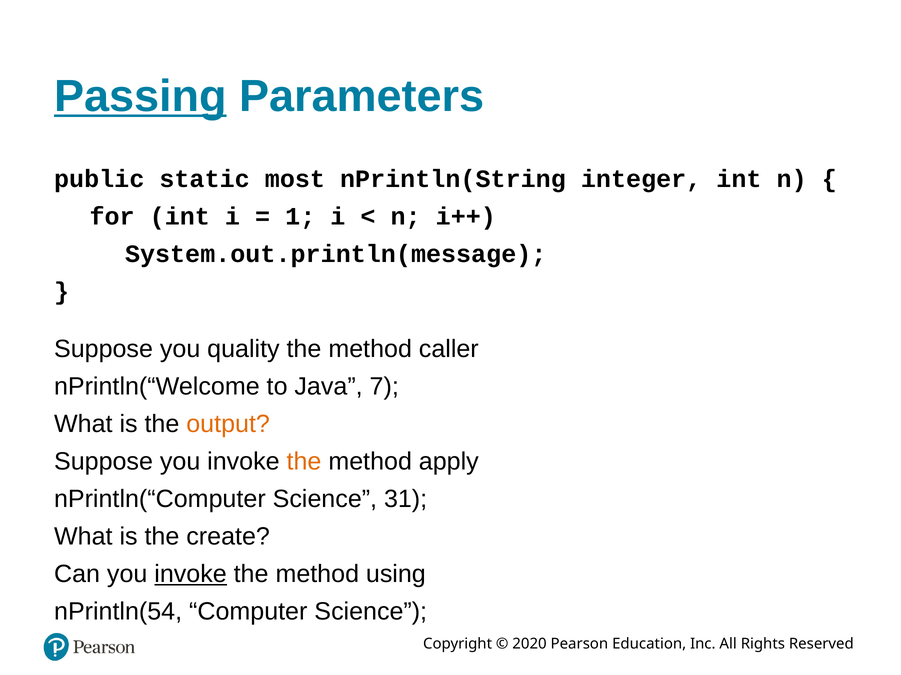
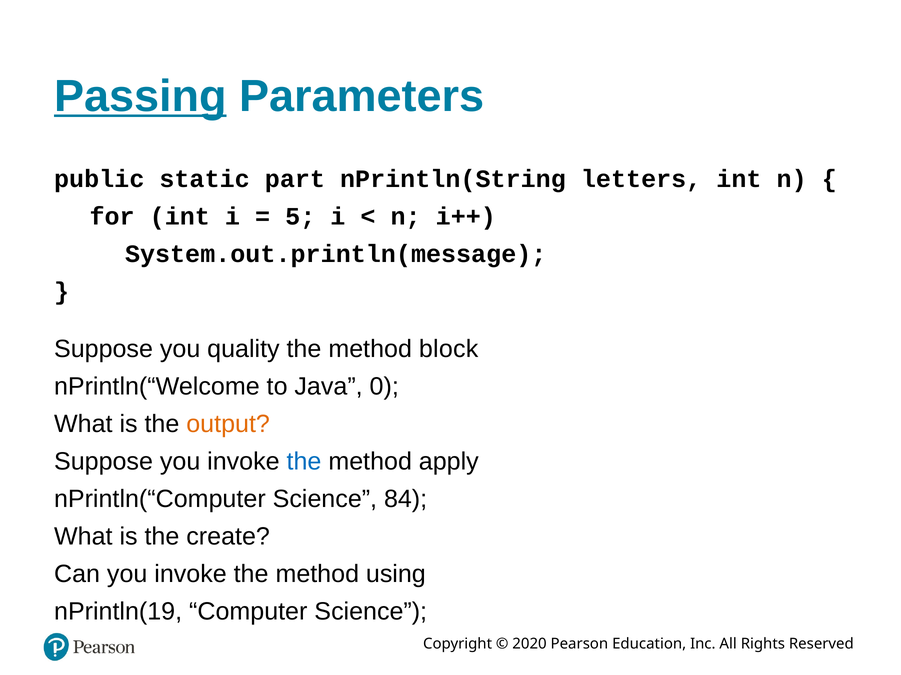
most: most -> part (295, 179)
integer: integer -> letters (641, 179)
1: 1 -> 5 (300, 217)
caller: caller -> block (449, 349)
7: 7 -> 0 (384, 387)
the colour: orange -> blue (304, 462)
31: 31 -> 84 (406, 499)
invoke underline: present -> none (191, 575)
nPrintln(54: nPrintln(54 -> nPrintln(19 (118, 612)
